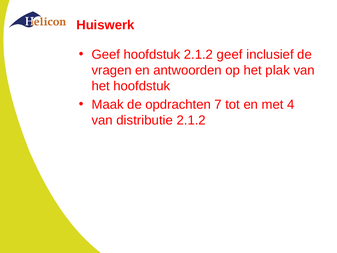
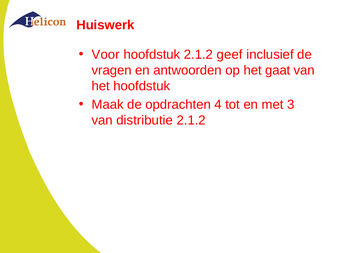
Geef: Geef -> Voor (106, 55)
plak: plak -> gaat (278, 70)
7: 7 -> 4 (218, 104)
4: 4 -> 3 (291, 104)
